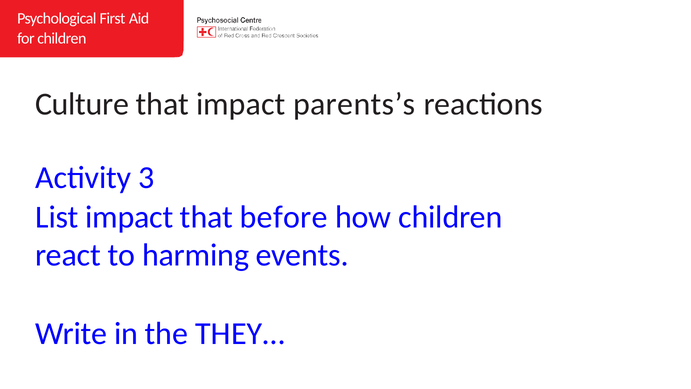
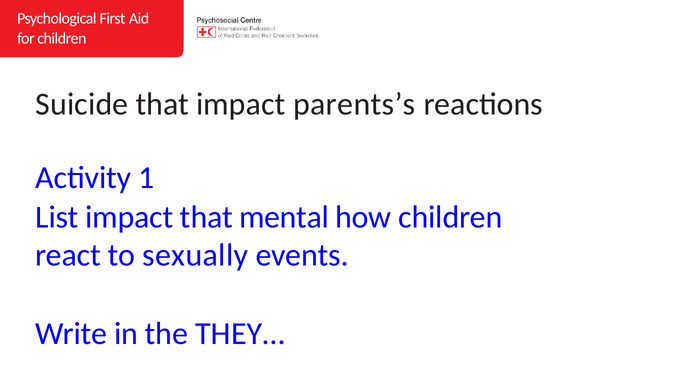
Culture: Culture -> Suicide (82, 104)
3: 3 -> 1 (146, 178)
before: before -> mental (284, 217)
harming: harming -> sexually (195, 255)
